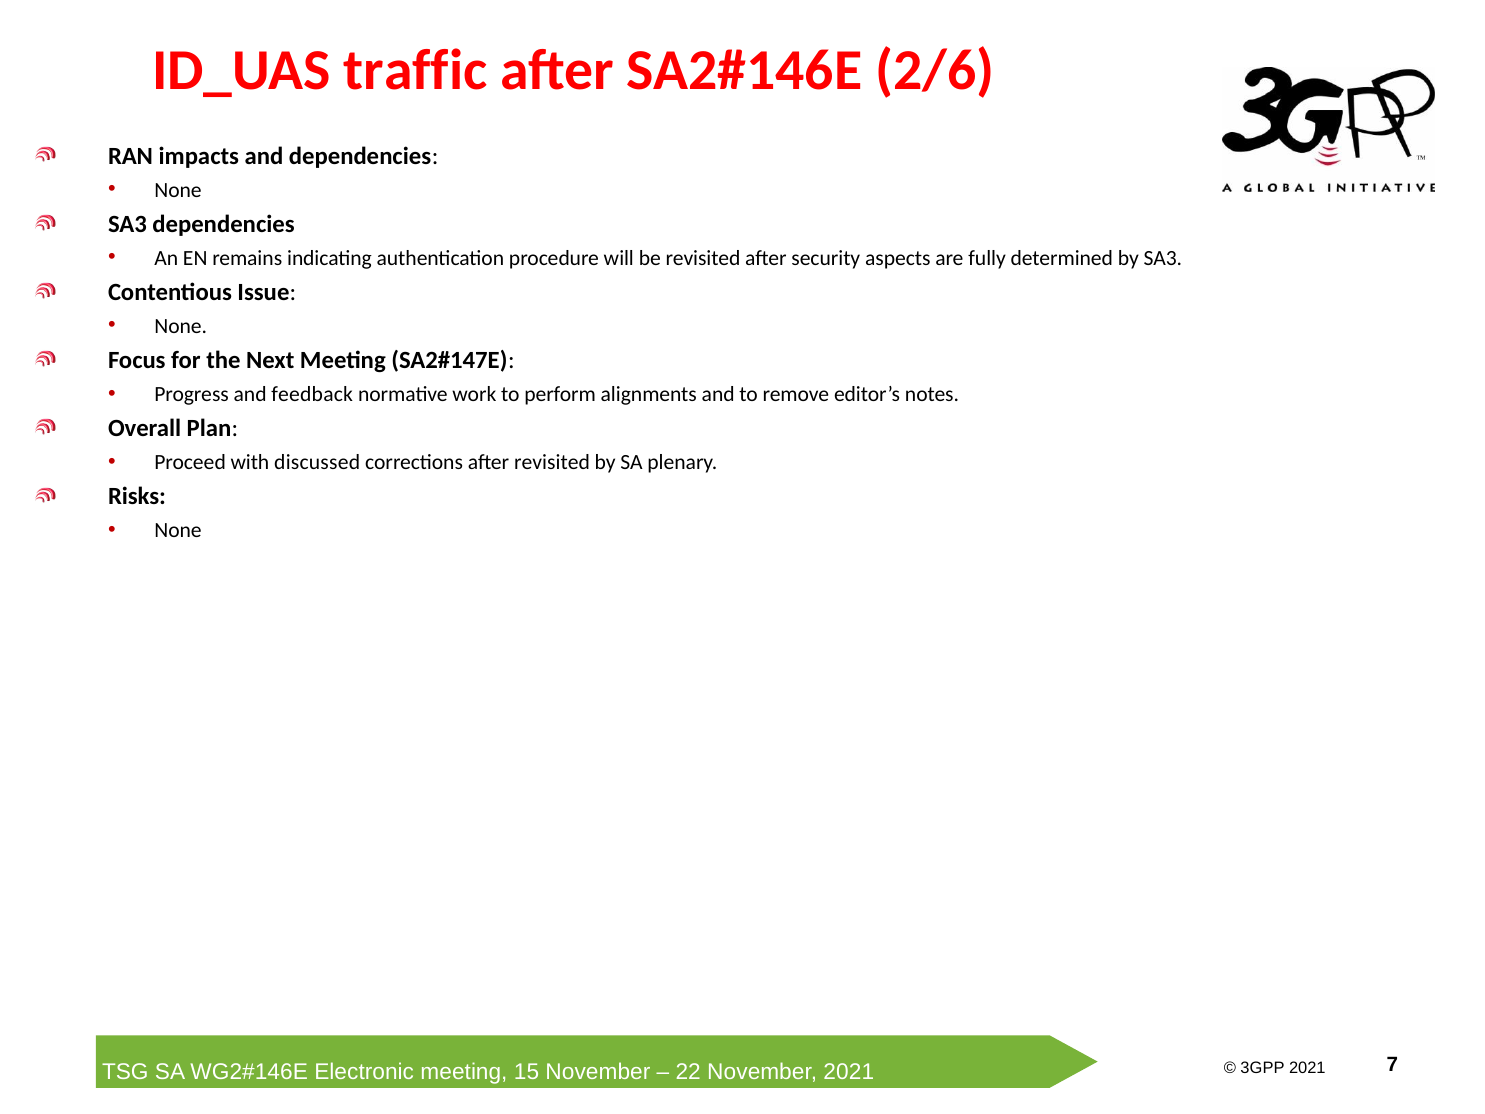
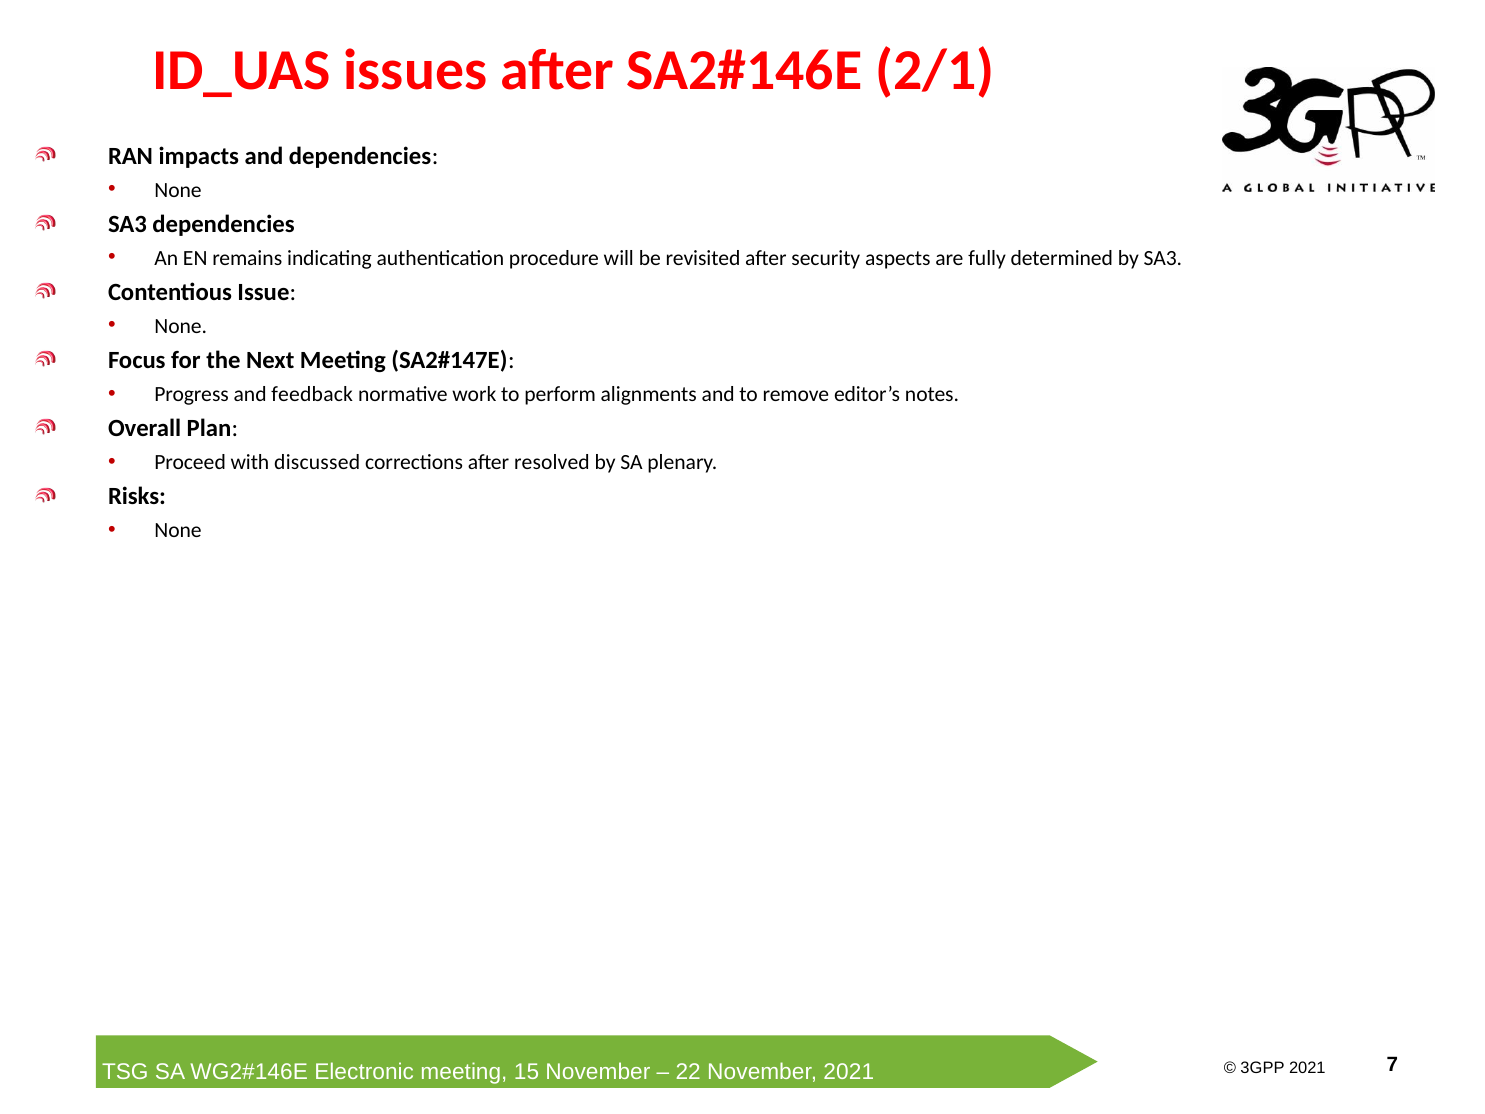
traffic: traffic -> issues (415, 70)
2/6: 2/6 -> 2/1 (935, 70)
after revisited: revisited -> resolved (552, 462)
